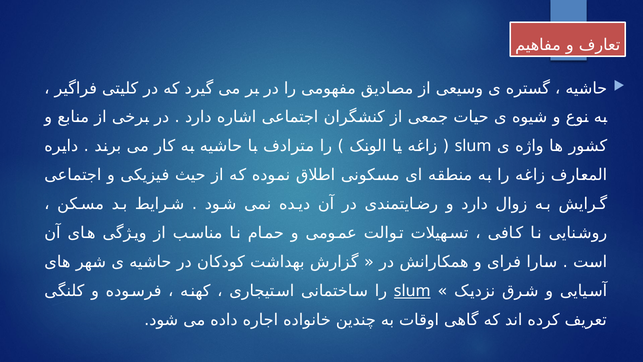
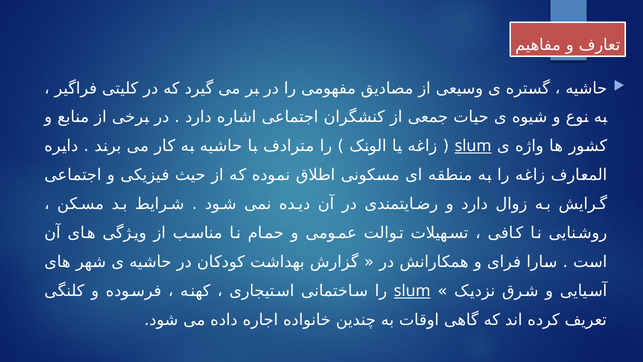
slum underline: none -> present (473, 146)
